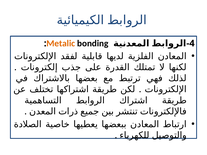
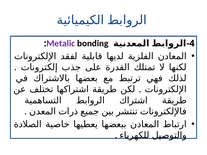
Metalic colour: orange -> purple (61, 43)
